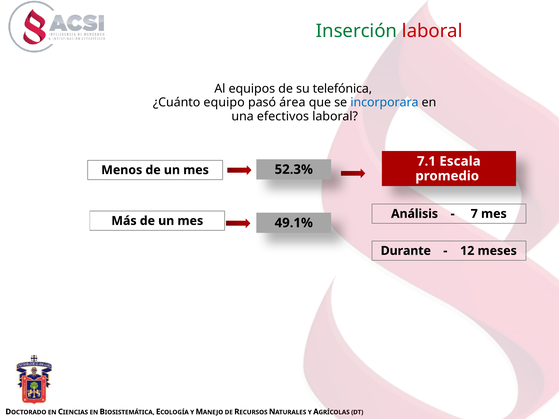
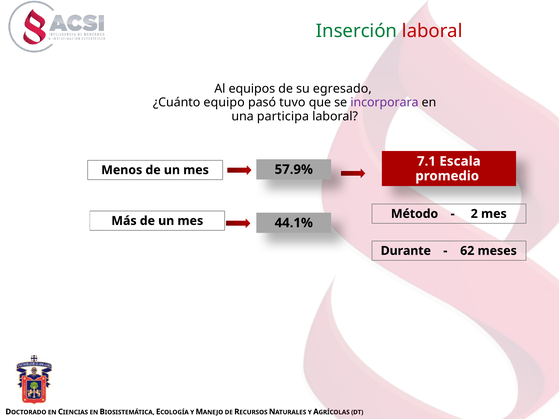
telefónica: telefónica -> egresado (342, 89)
área: área -> tuvo (292, 103)
incorporara colour: blue -> purple (384, 103)
efectivos: efectivos -> participa (283, 116)
52.3%: 52.3% -> 57.9% (294, 170)
Análisis: Análisis -> Método (415, 214)
7: 7 -> 2 (474, 214)
49.1%: 49.1% -> 44.1% (294, 223)
12: 12 -> 62 (467, 251)
